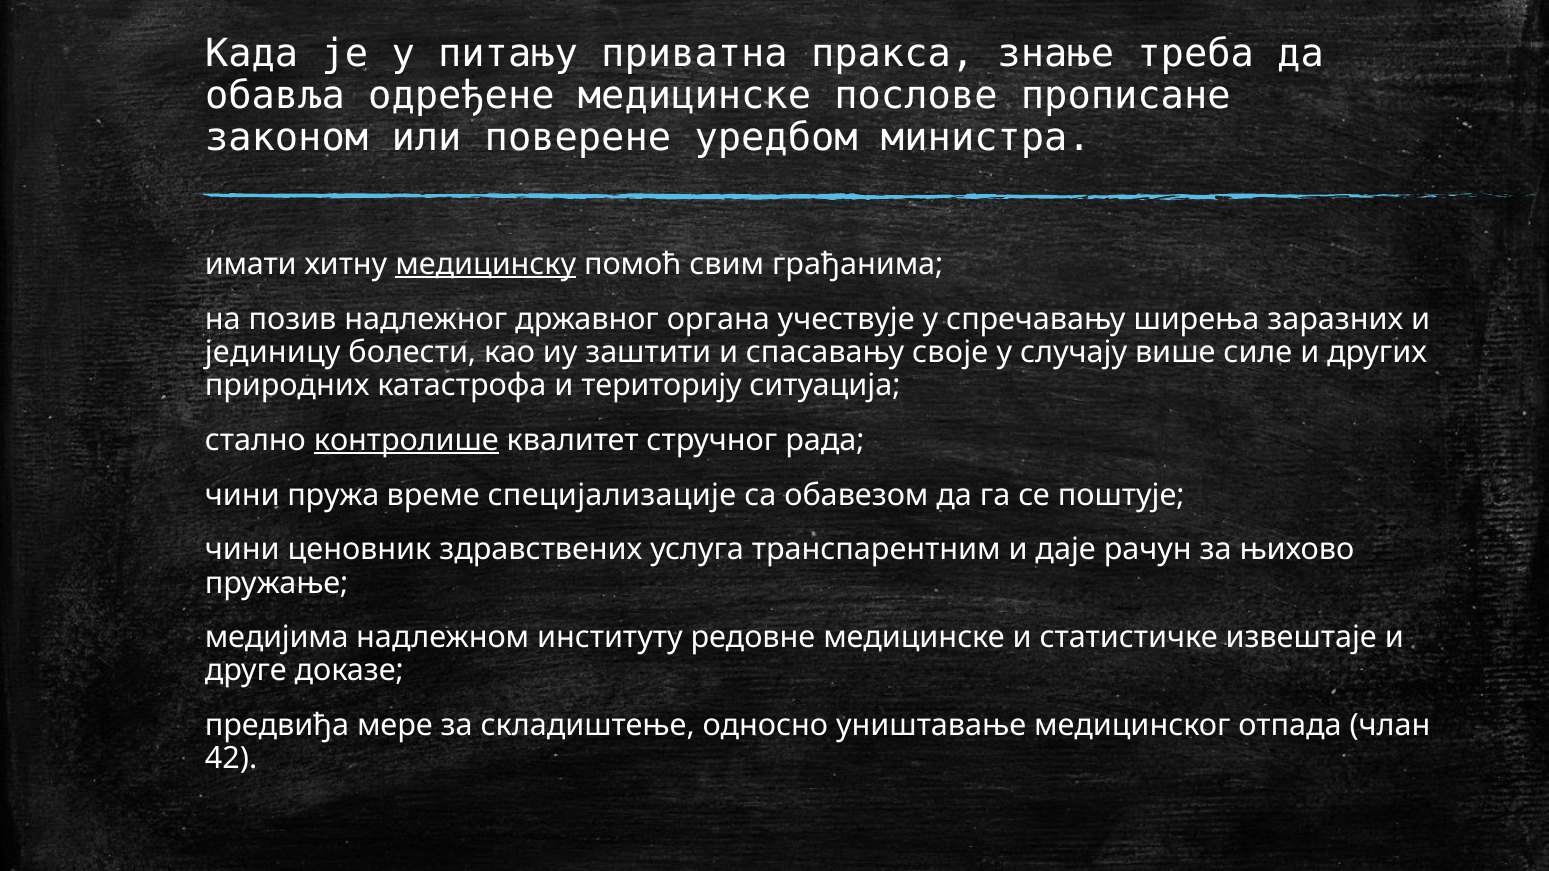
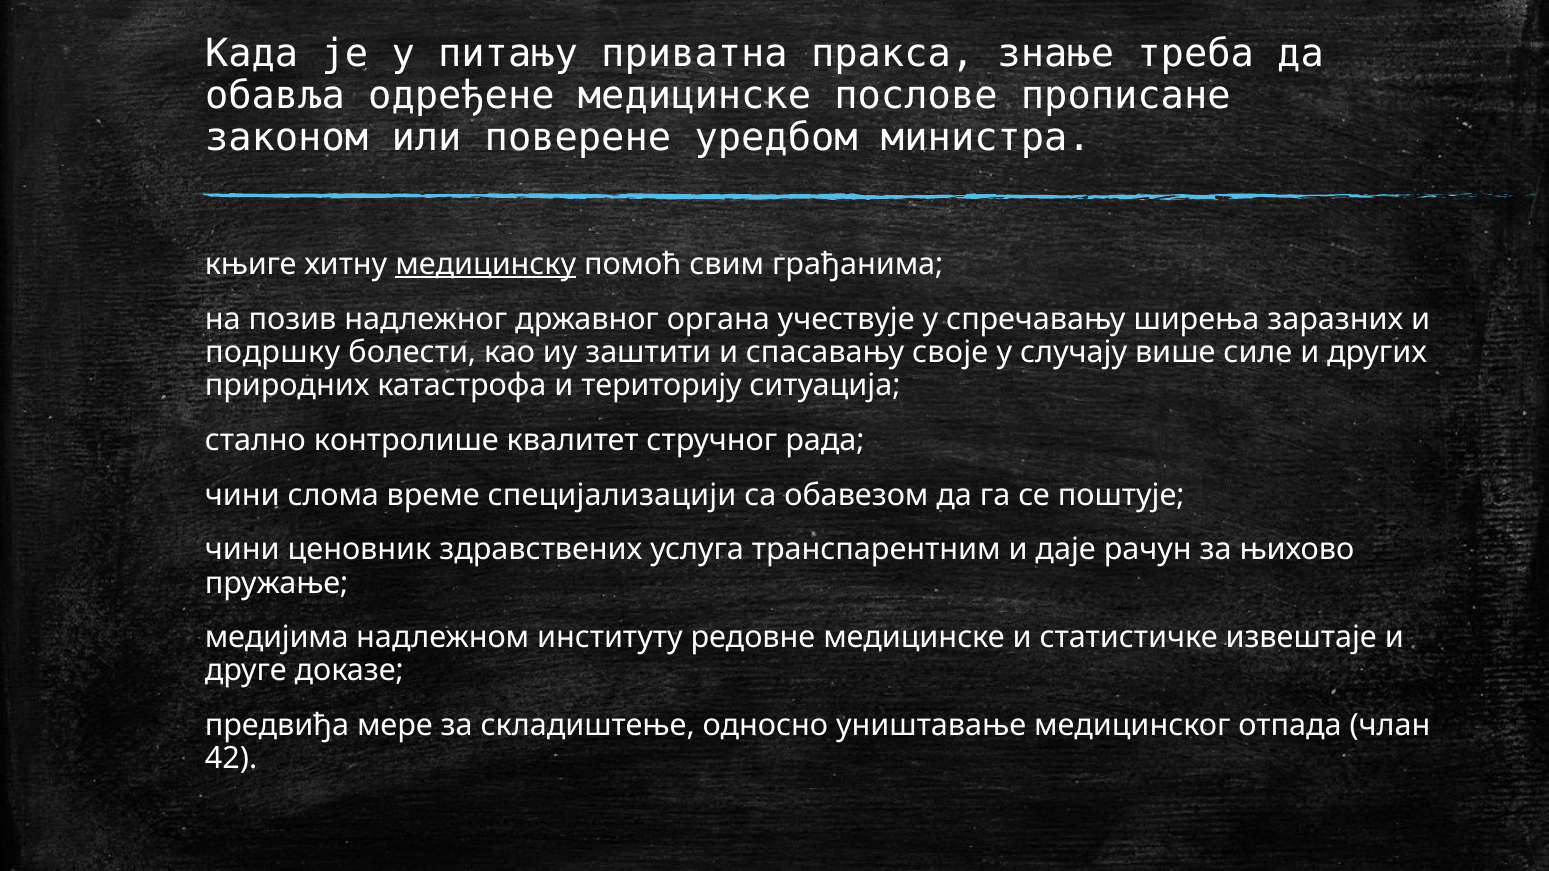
имати: имати -> књиге (251, 264)
јединицу: јединицу -> подршку (273, 352)
контролише underline: present -> none (406, 440)
пружа: пружа -> слома (333, 495)
специјализације: специјализације -> специјализацији (612, 495)
